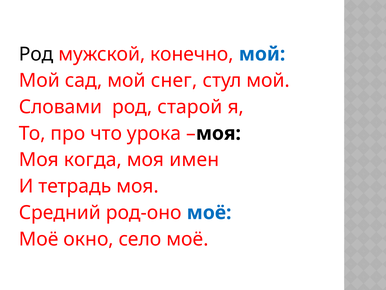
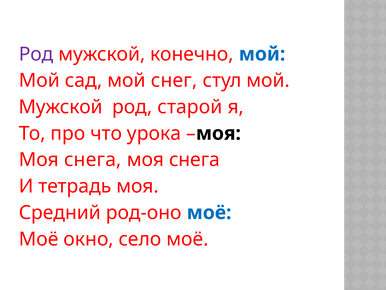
Род colour: black -> purple (36, 54)
Словами: Словами -> Мужской (61, 107)
когда: когда -> снега (93, 160)
имен: имен -> снега (194, 160)
